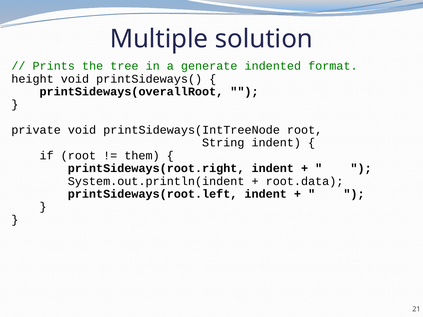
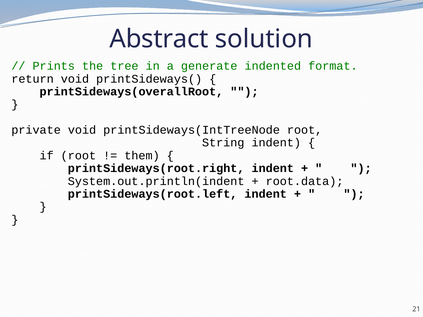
Multiple: Multiple -> Abstract (159, 39)
height: height -> return (33, 79)
